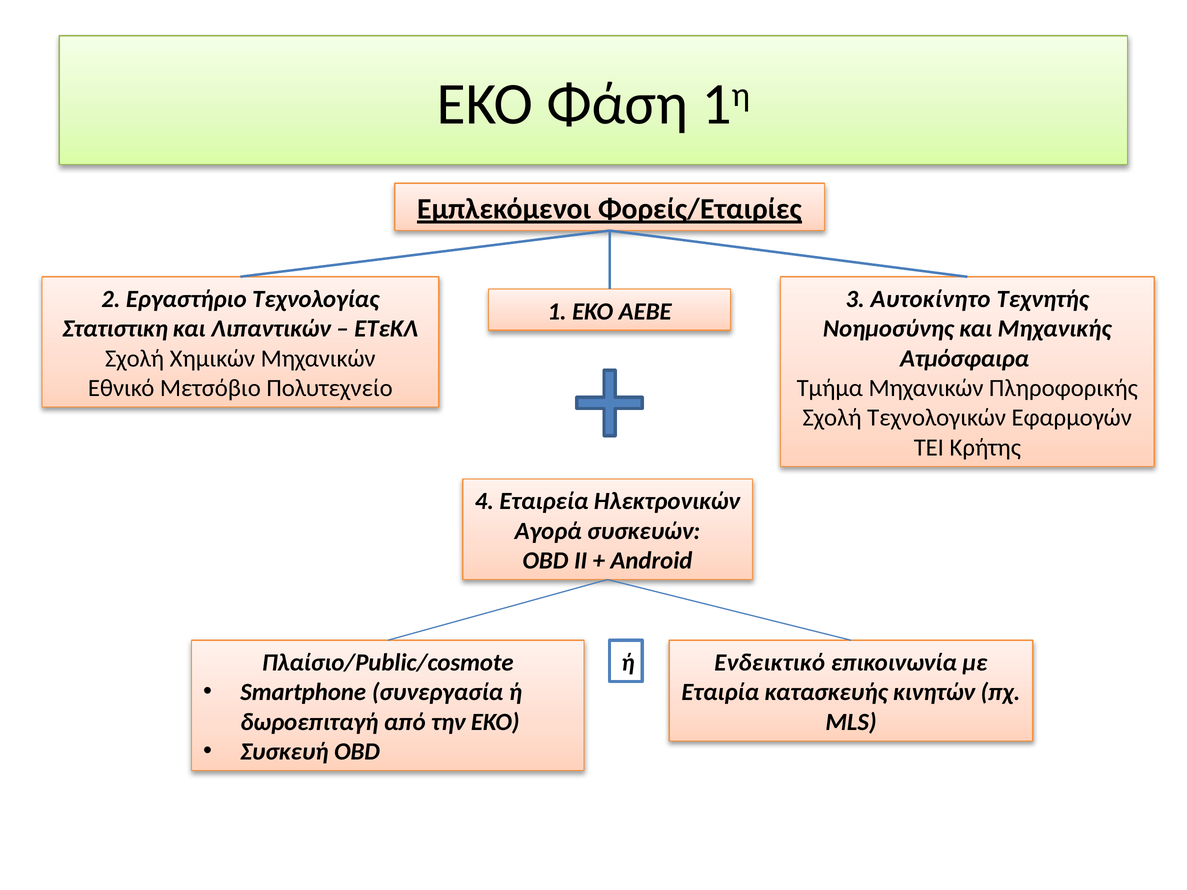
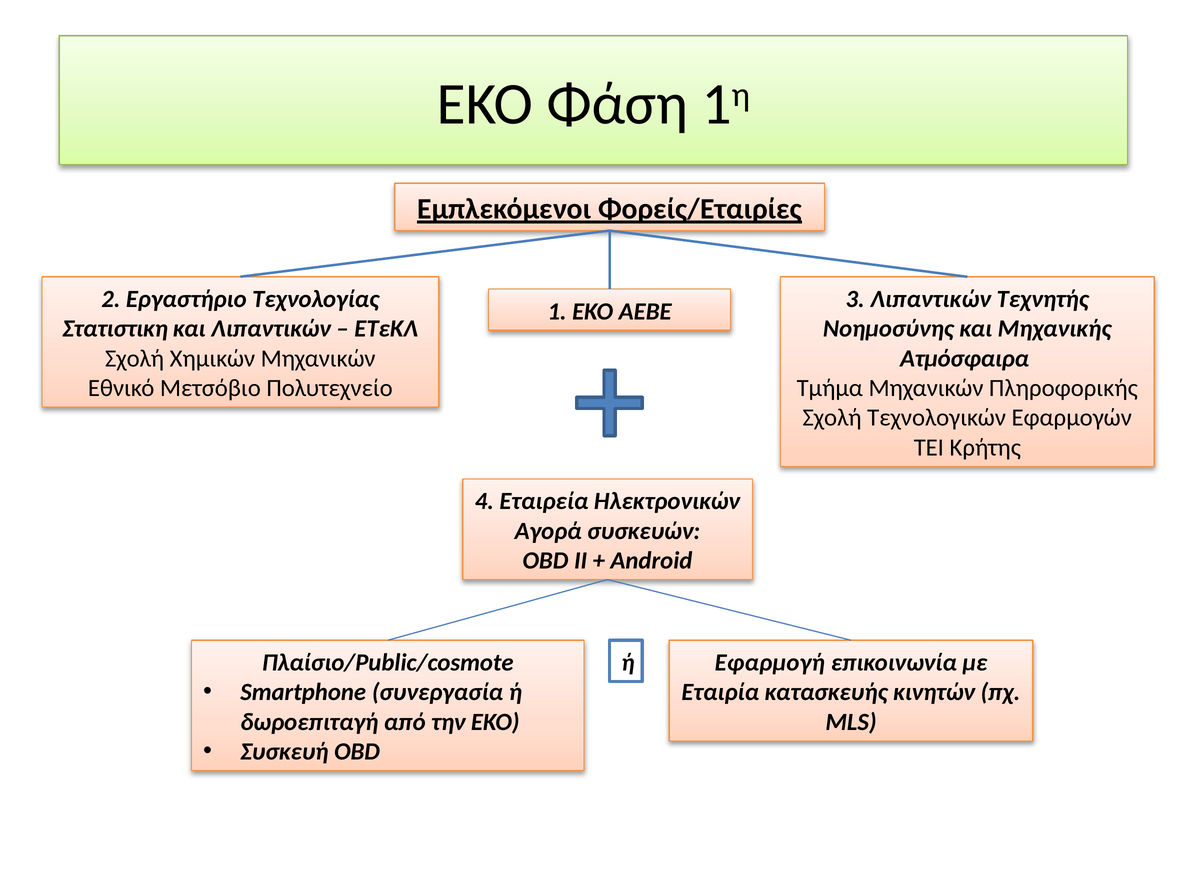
3 Αυτοκίνητο: Αυτοκίνητο -> Λιπαντικών (931, 299)
Ενδεικτικό: Ενδεικτικό -> Εφαρμογή (770, 663)
